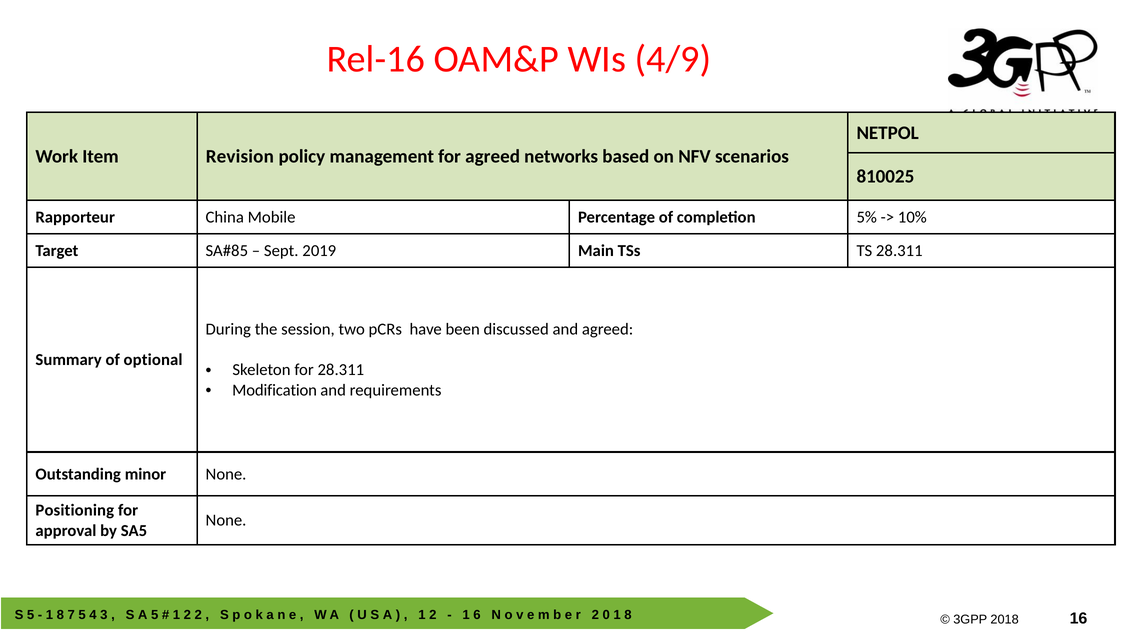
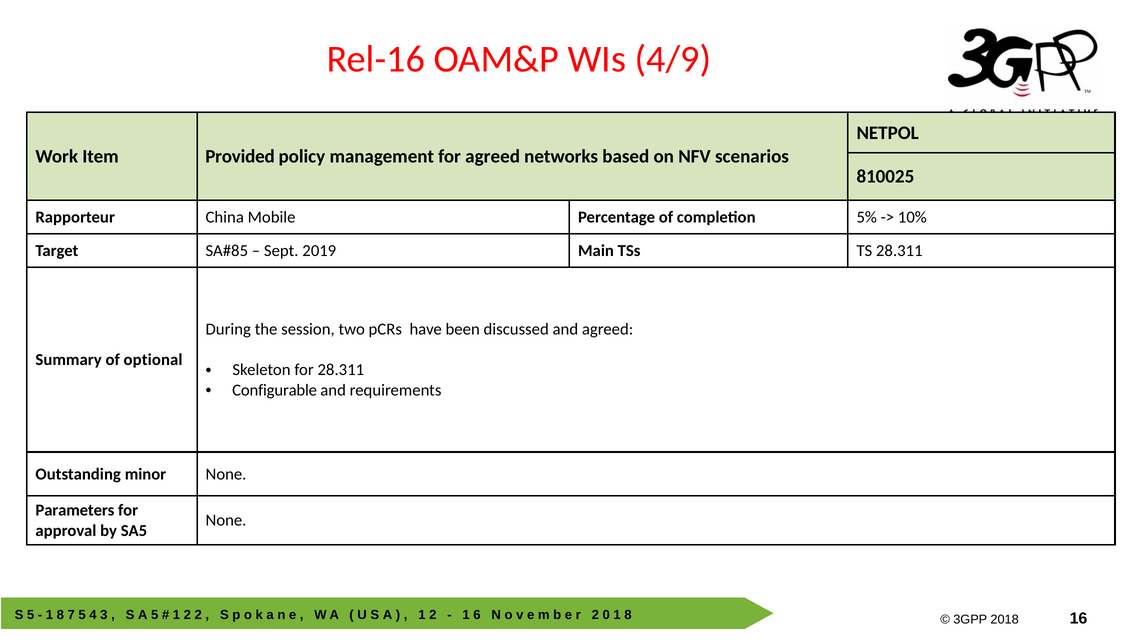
Revision: Revision -> Provided (240, 156)
Modification: Modification -> Configurable (275, 390)
Positioning: Positioning -> Parameters (75, 510)
